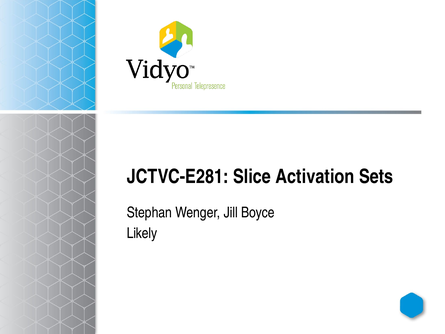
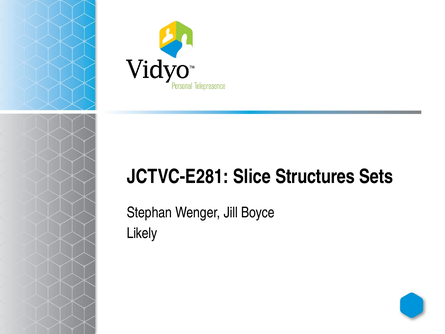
Activation: Activation -> Structures (315, 176)
